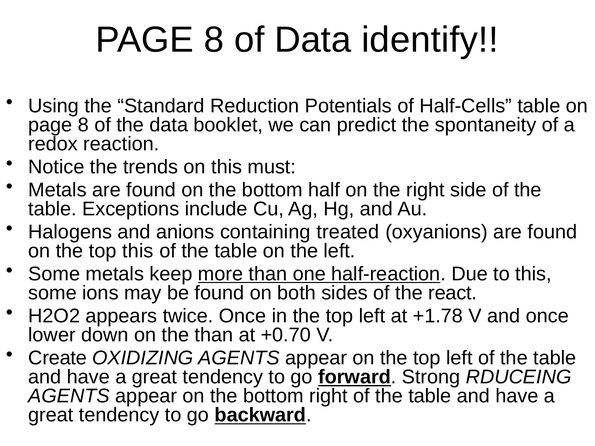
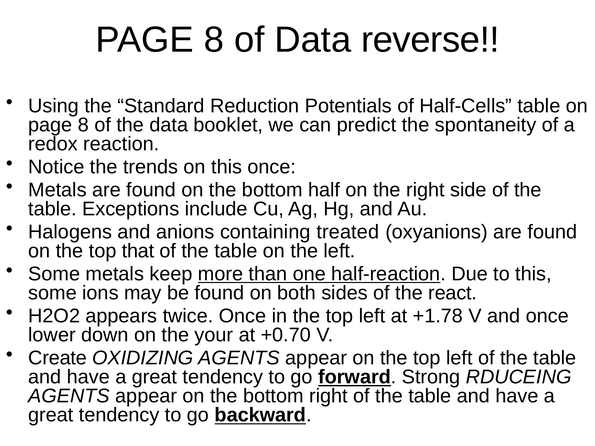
identify: identify -> reverse (430, 40)
this must: must -> once (272, 167)
top this: this -> that (138, 251)
the than: than -> your (214, 335)
